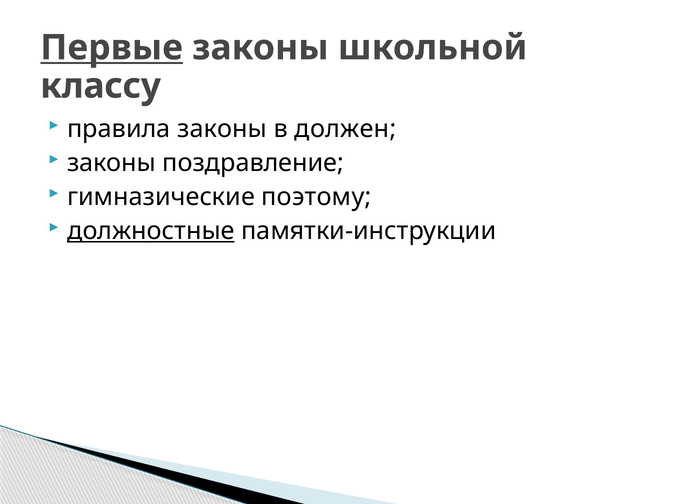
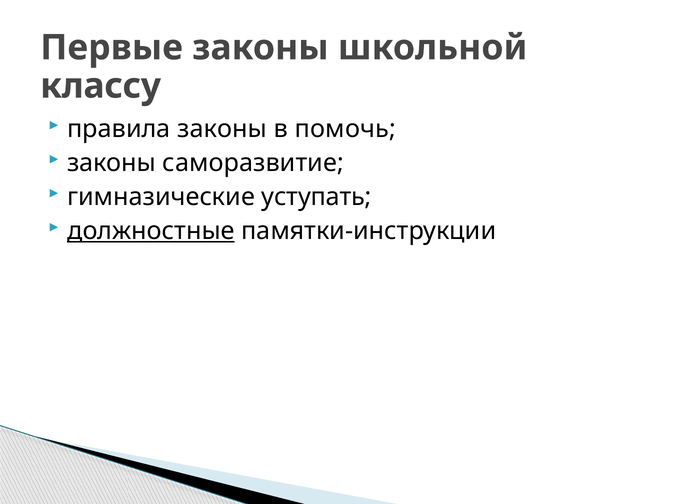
Первые underline: present -> none (112, 48)
должен: должен -> помочь (345, 129)
поздравление: поздравление -> саморазвитие (253, 163)
поэтому: поэтому -> уступать (317, 197)
